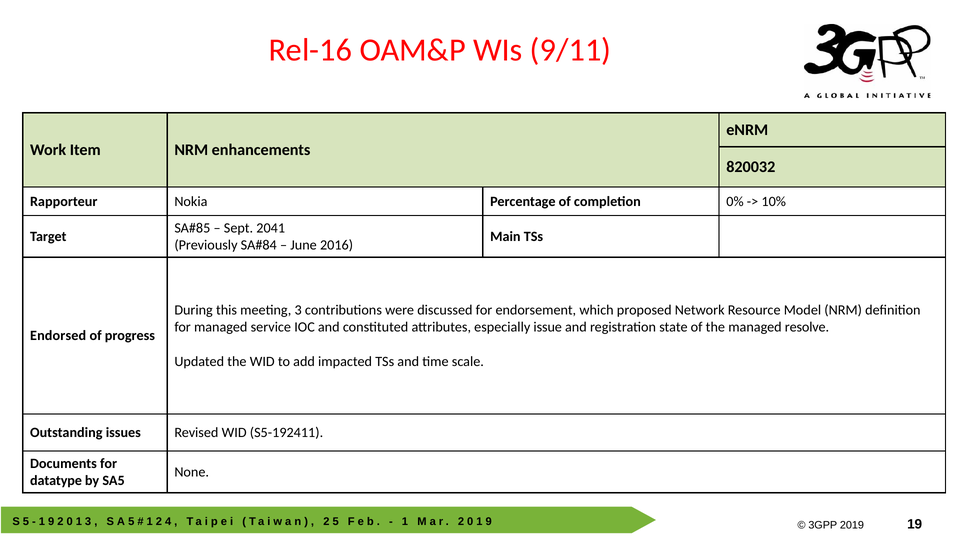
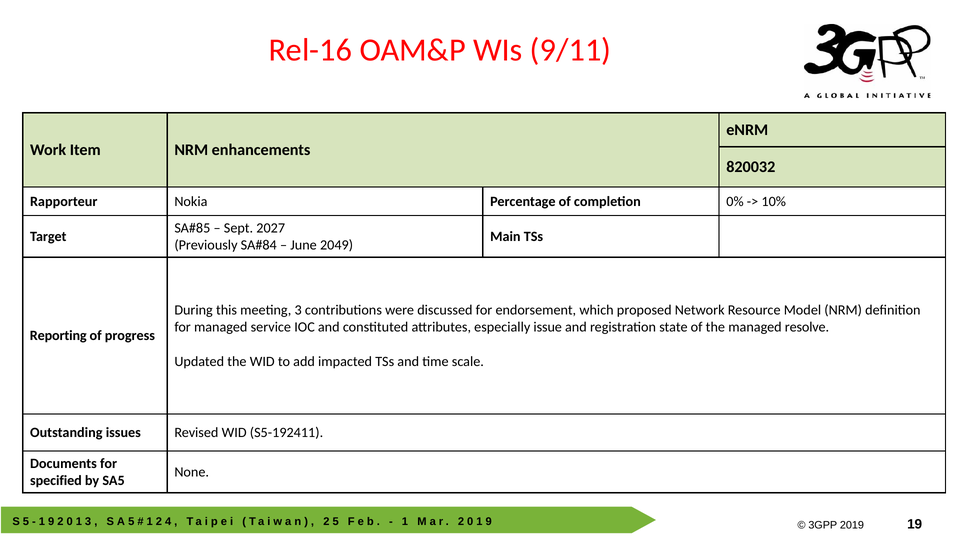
2041: 2041 -> 2027 (271, 228)
2016: 2016 -> 2049 (337, 245)
Endorsed: Endorsed -> Reporting (58, 336)
datatype: datatype -> specified (56, 481)
